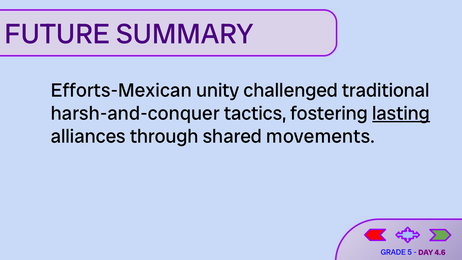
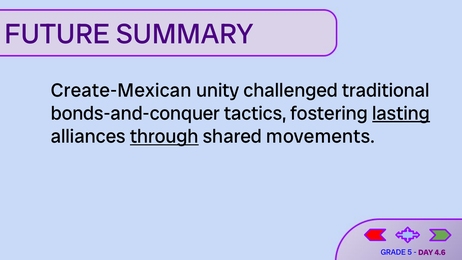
Efforts-Mexican: Efforts-Mexican -> Create-Mexican (121, 90)
harsh-and-conquer: harsh-and-conquer -> bonds-and-conquer (135, 113)
through underline: none -> present (164, 136)
